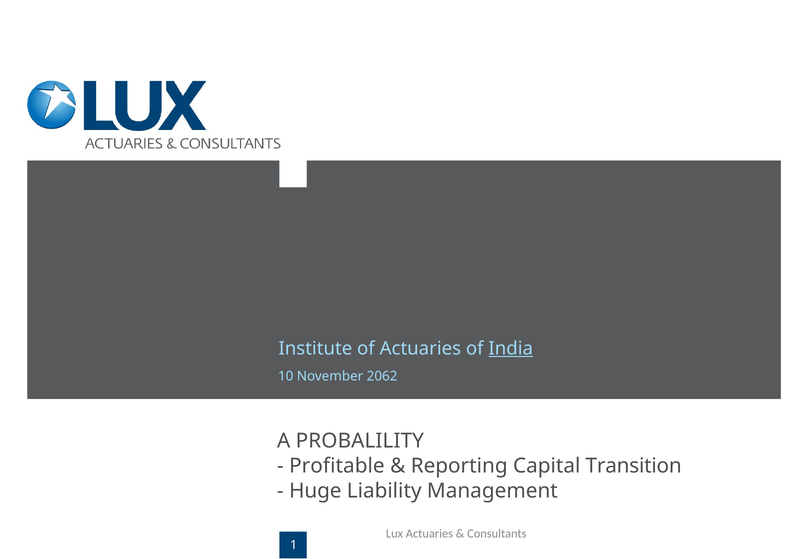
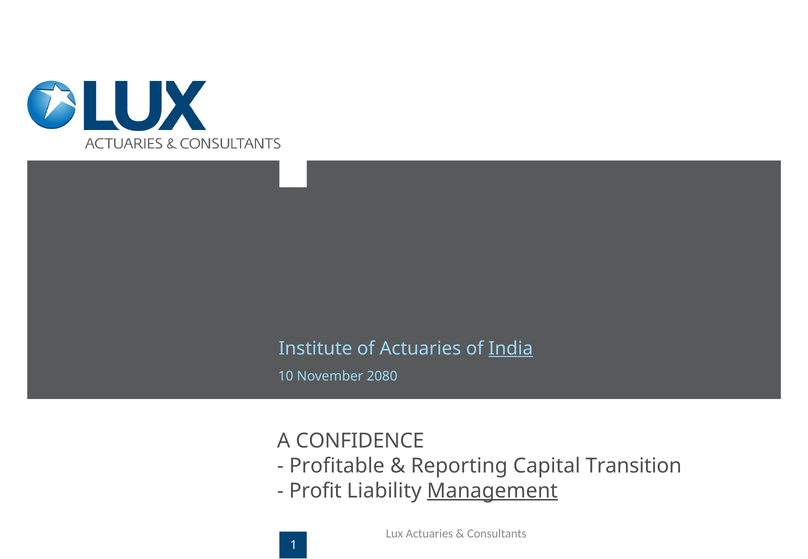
2062: 2062 -> 2080 (382, 377)
PROBALILITY: PROBALILITY -> CONFIDENCE (360, 441)
Huge: Huge -> Profit (315, 491)
Management underline: none -> present (492, 491)
